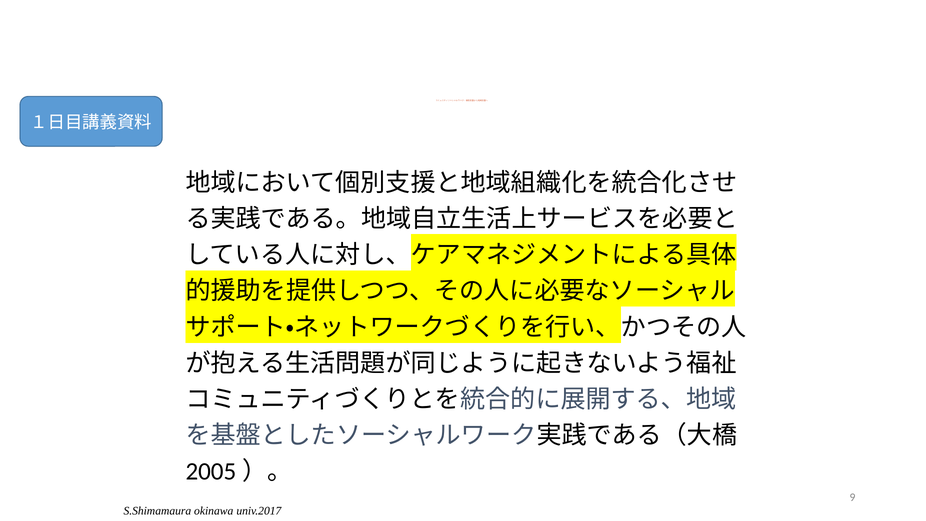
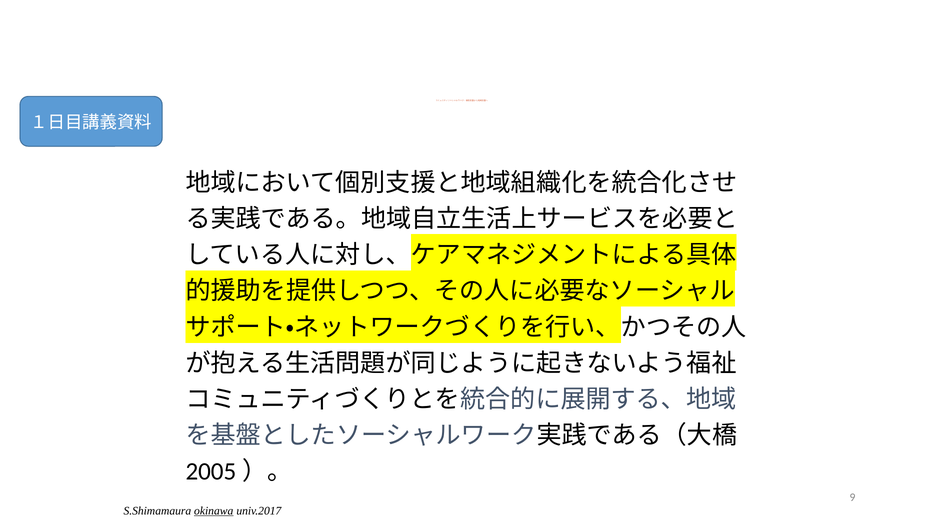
okinawa underline: none -> present (214, 511)
